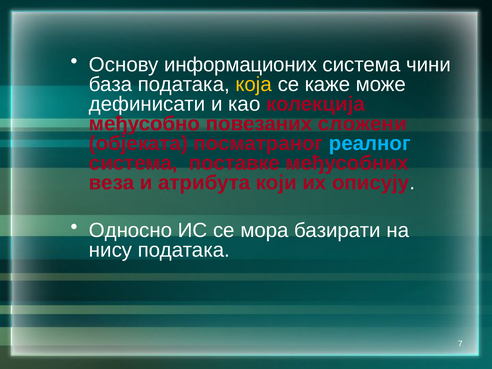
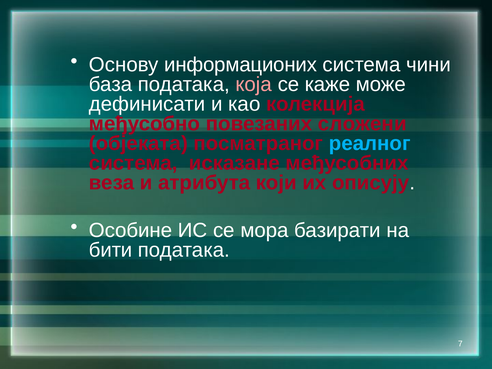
која colour: yellow -> pink (254, 84)
поставке: поставке -> исказане (234, 163)
Односно: Односно -> Особине (131, 230)
нису: нису -> бити (111, 250)
